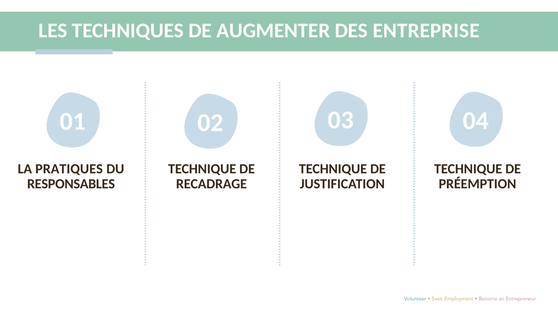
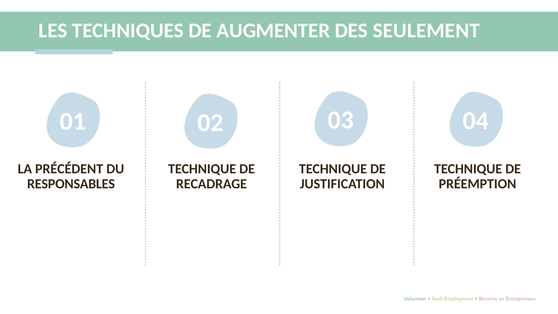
ENTREPRISE: ENTREPRISE -> SEULEMENT (426, 31)
PRATIQUES: PRATIQUES -> PRÉCÉDENT (69, 169)
